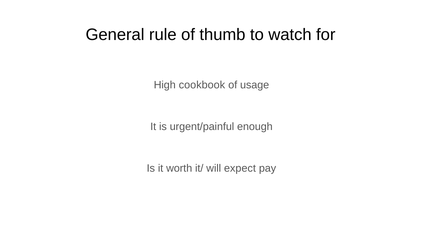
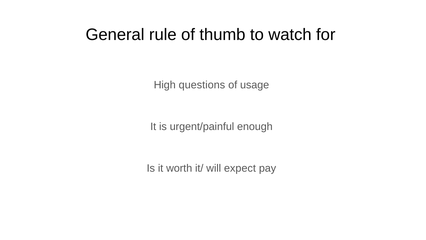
cookbook: cookbook -> questions (202, 85)
